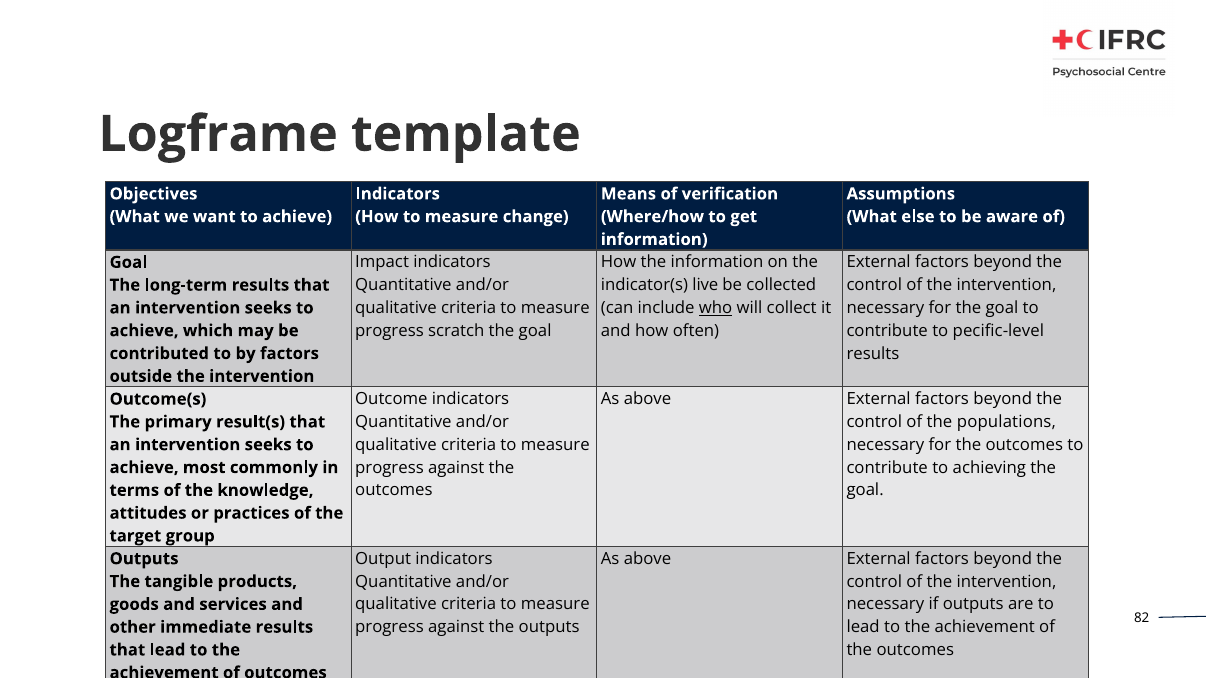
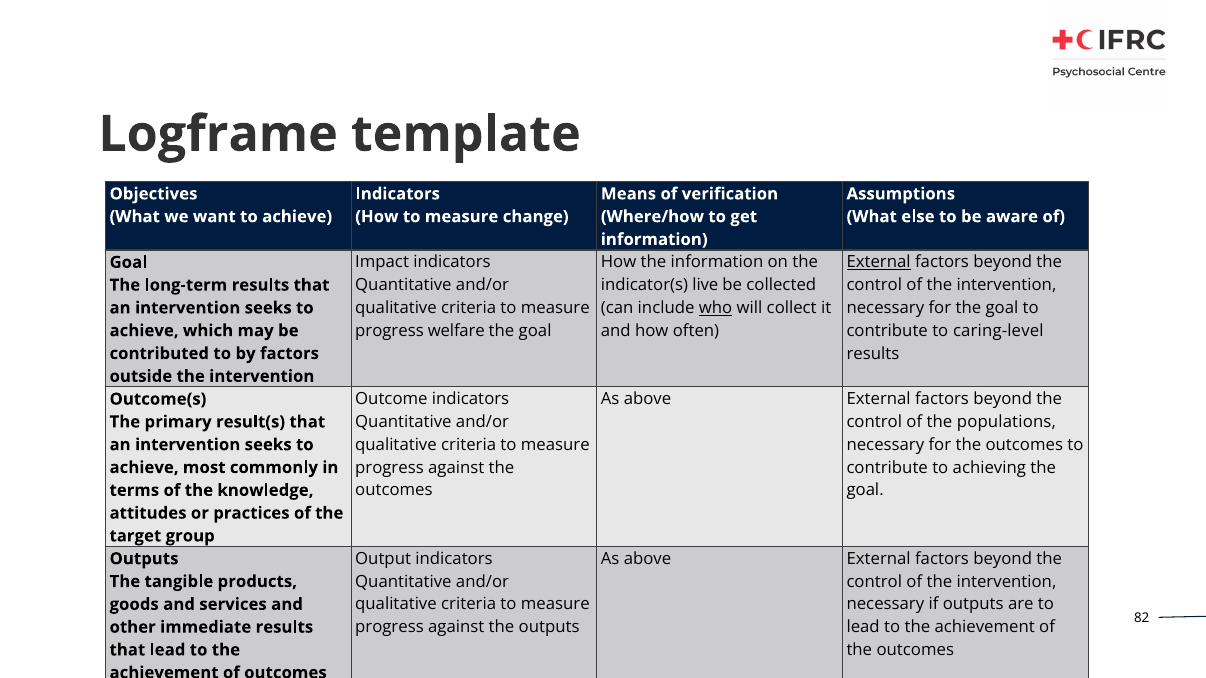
External underline: none -> present (879, 262)
scratch: scratch -> welfare (456, 331)
pecific-level: pecific-level -> caring-level (998, 331)
